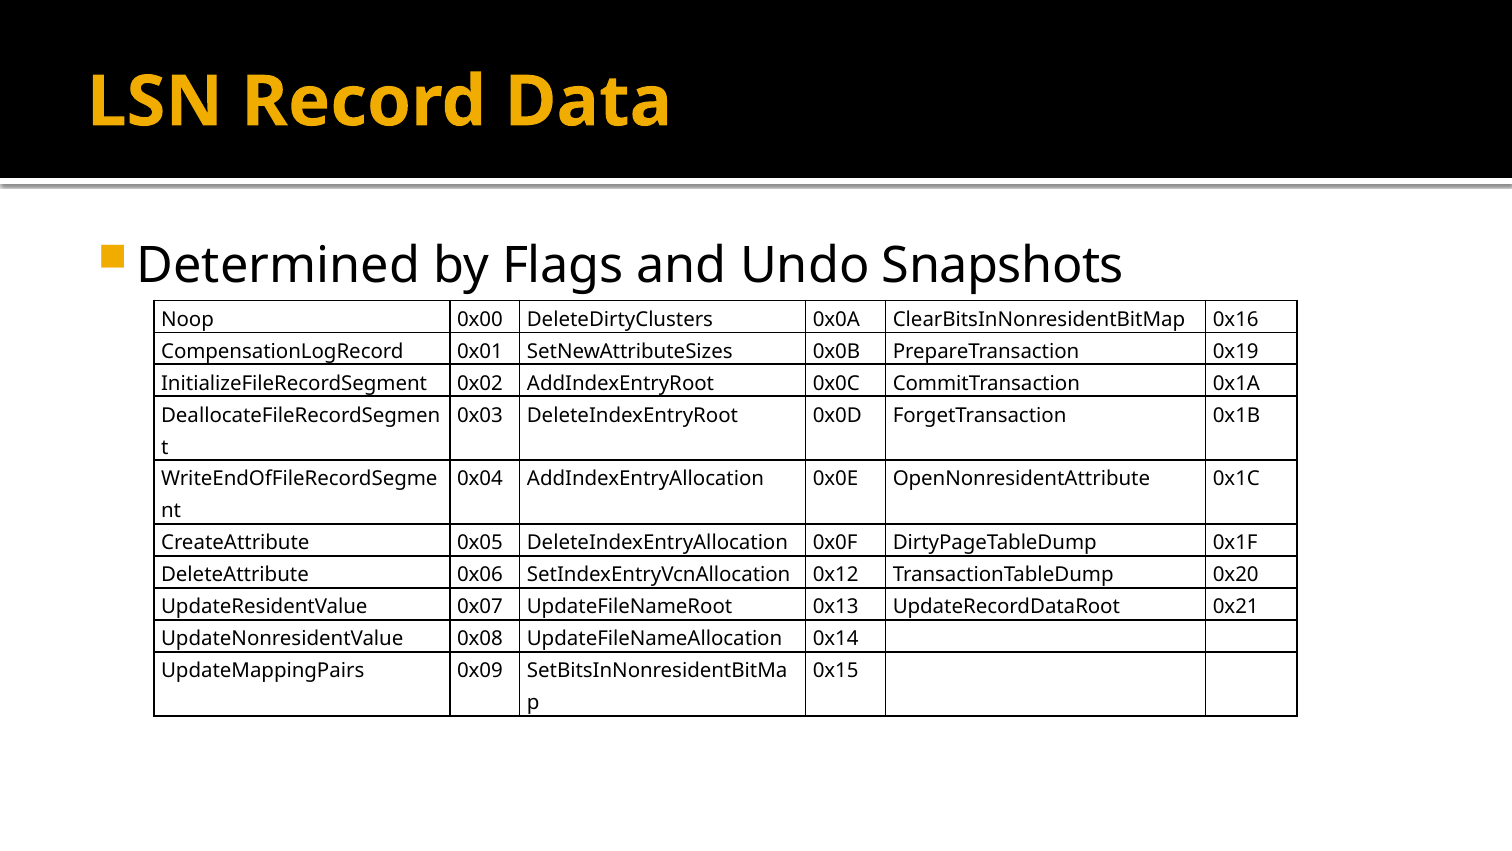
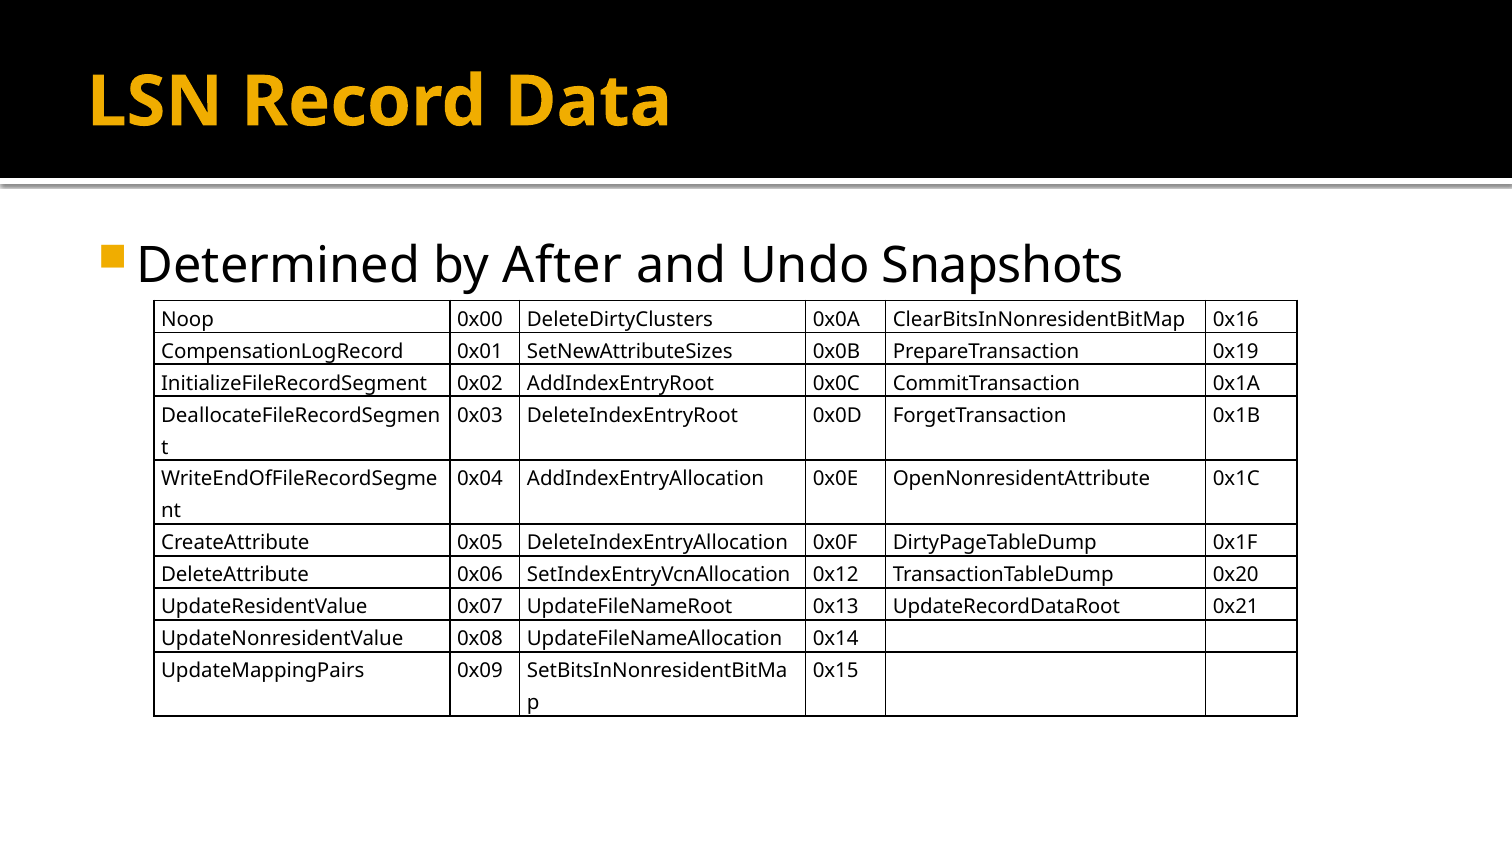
Flags: Flags -> After (562, 265)
